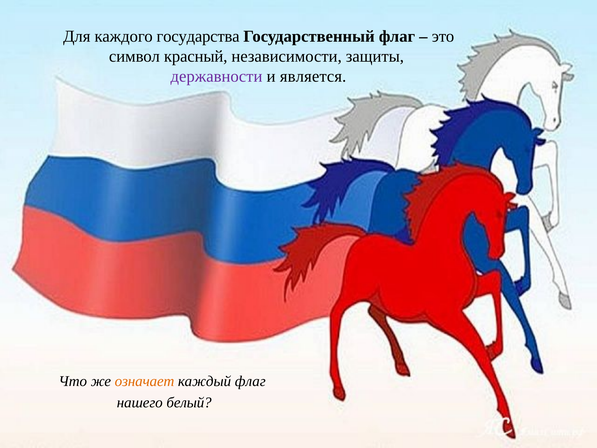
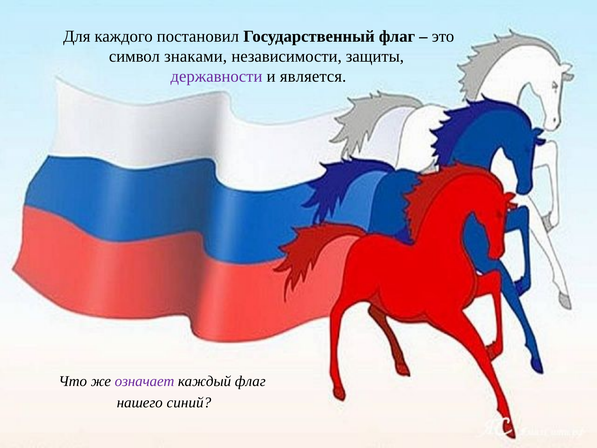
государства: государства -> постановил (198, 36)
красный: красный -> знаками (196, 56)
означает colour: orange -> purple (145, 381)
белый: белый -> синий (189, 402)
